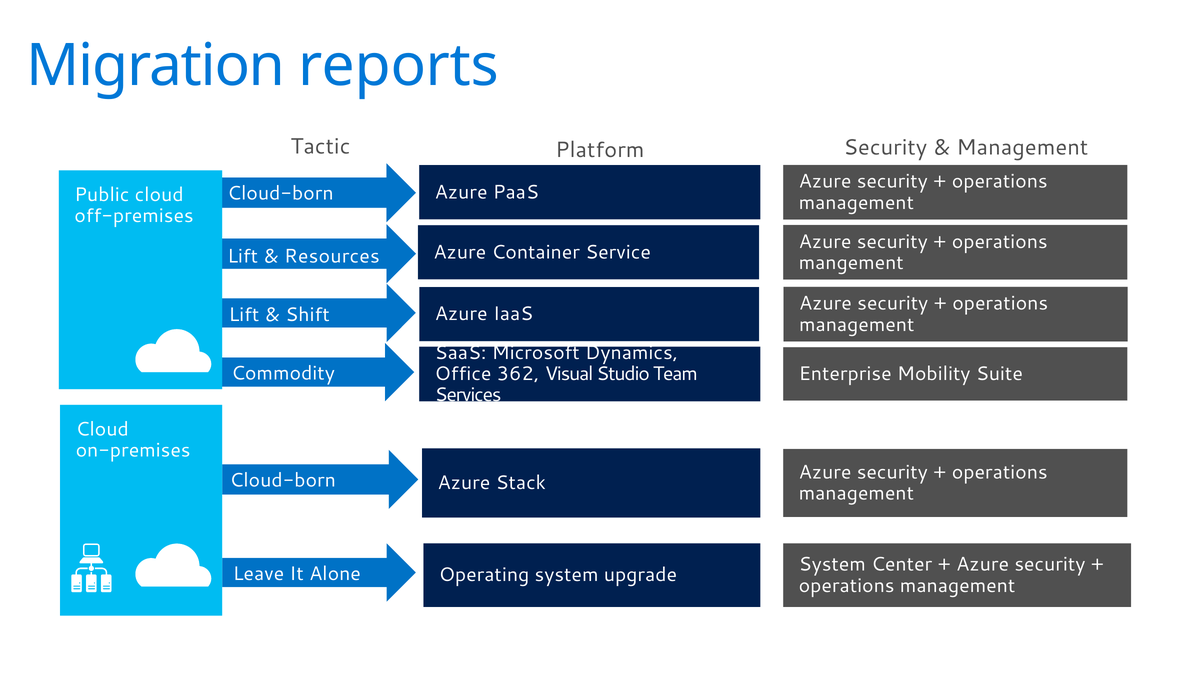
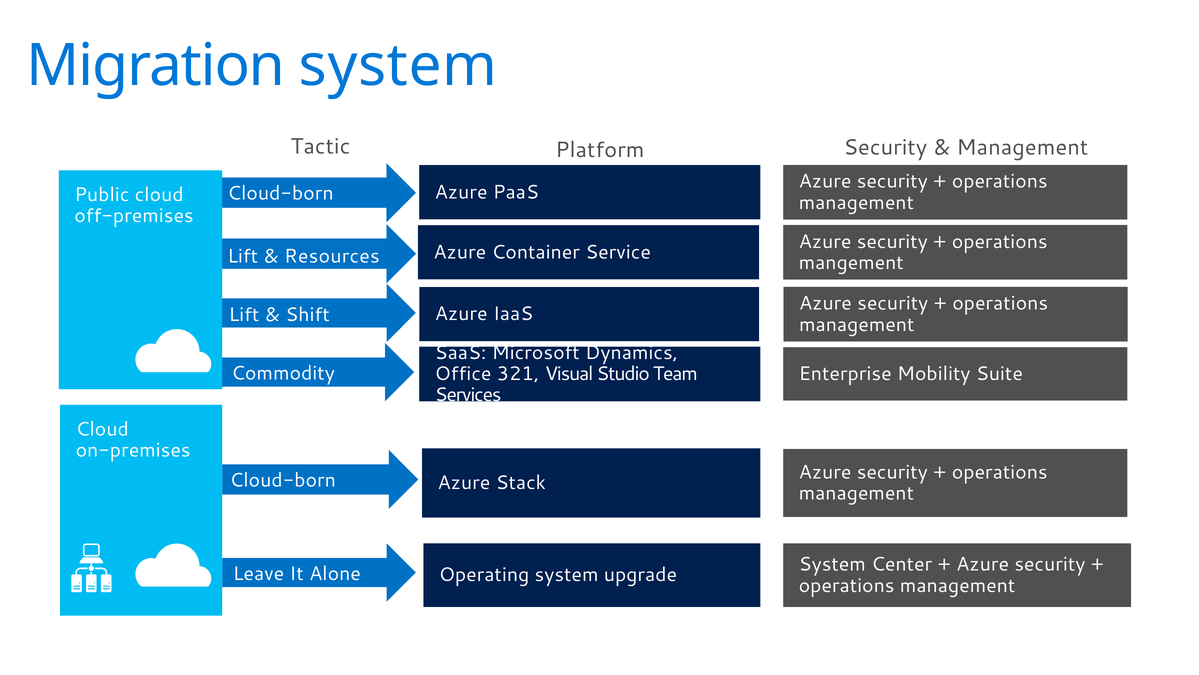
Migration reports: reports -> system (398, 66)
362: 362 -> 321 (518, 373)
